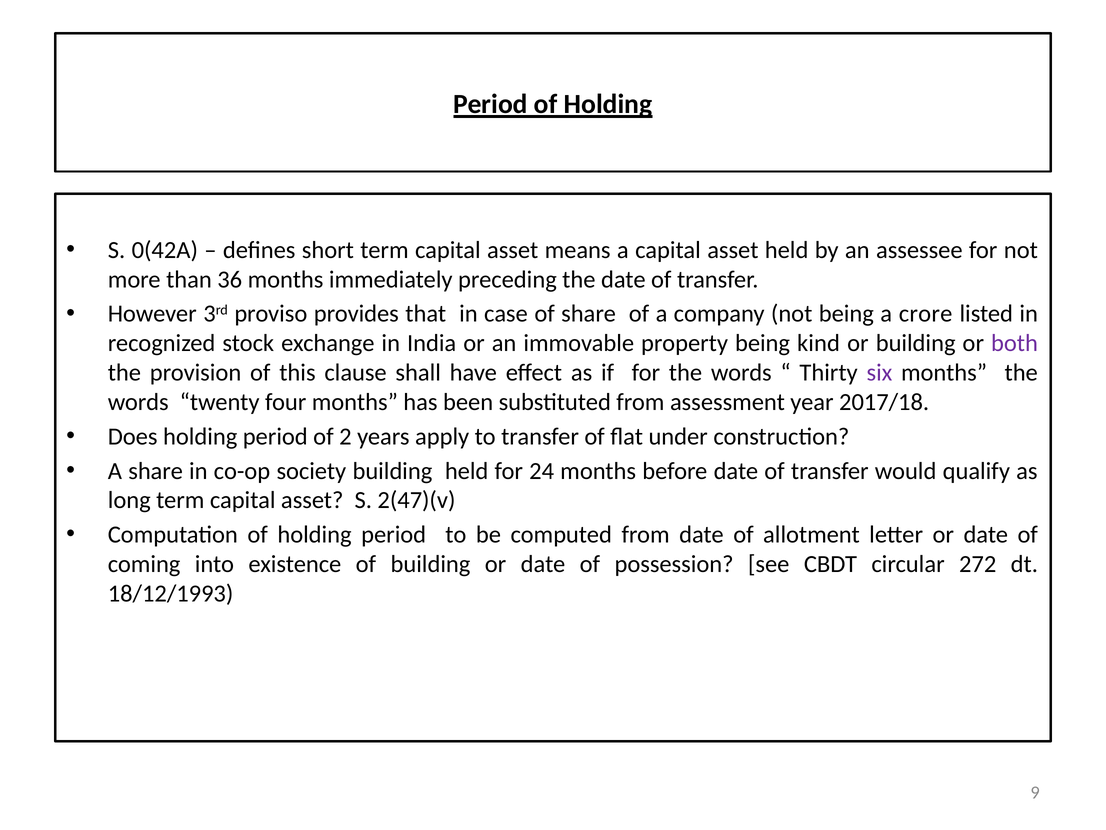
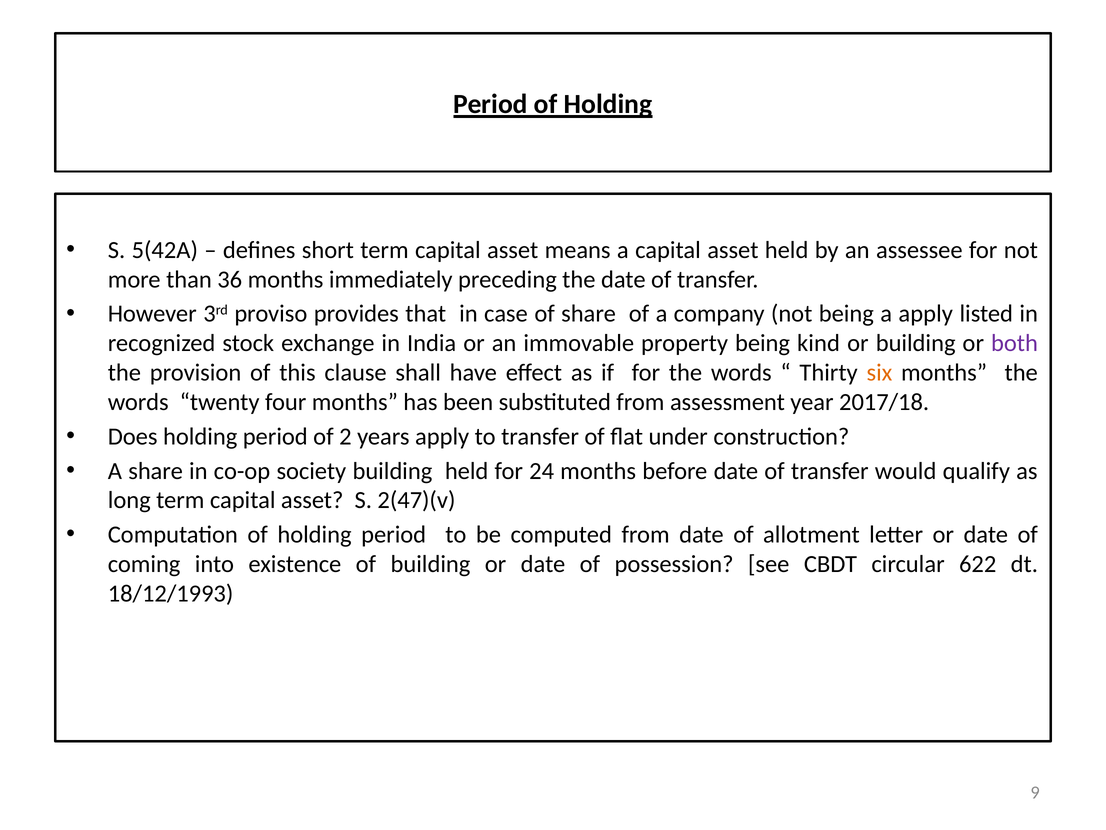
0(42A: 0(42A -> 5(42A (165, 250)
a crore: crore -> apply (926, 314)
six colour: purple -> orange (879, 373)
272: 272 -> 622 (978, 564)
